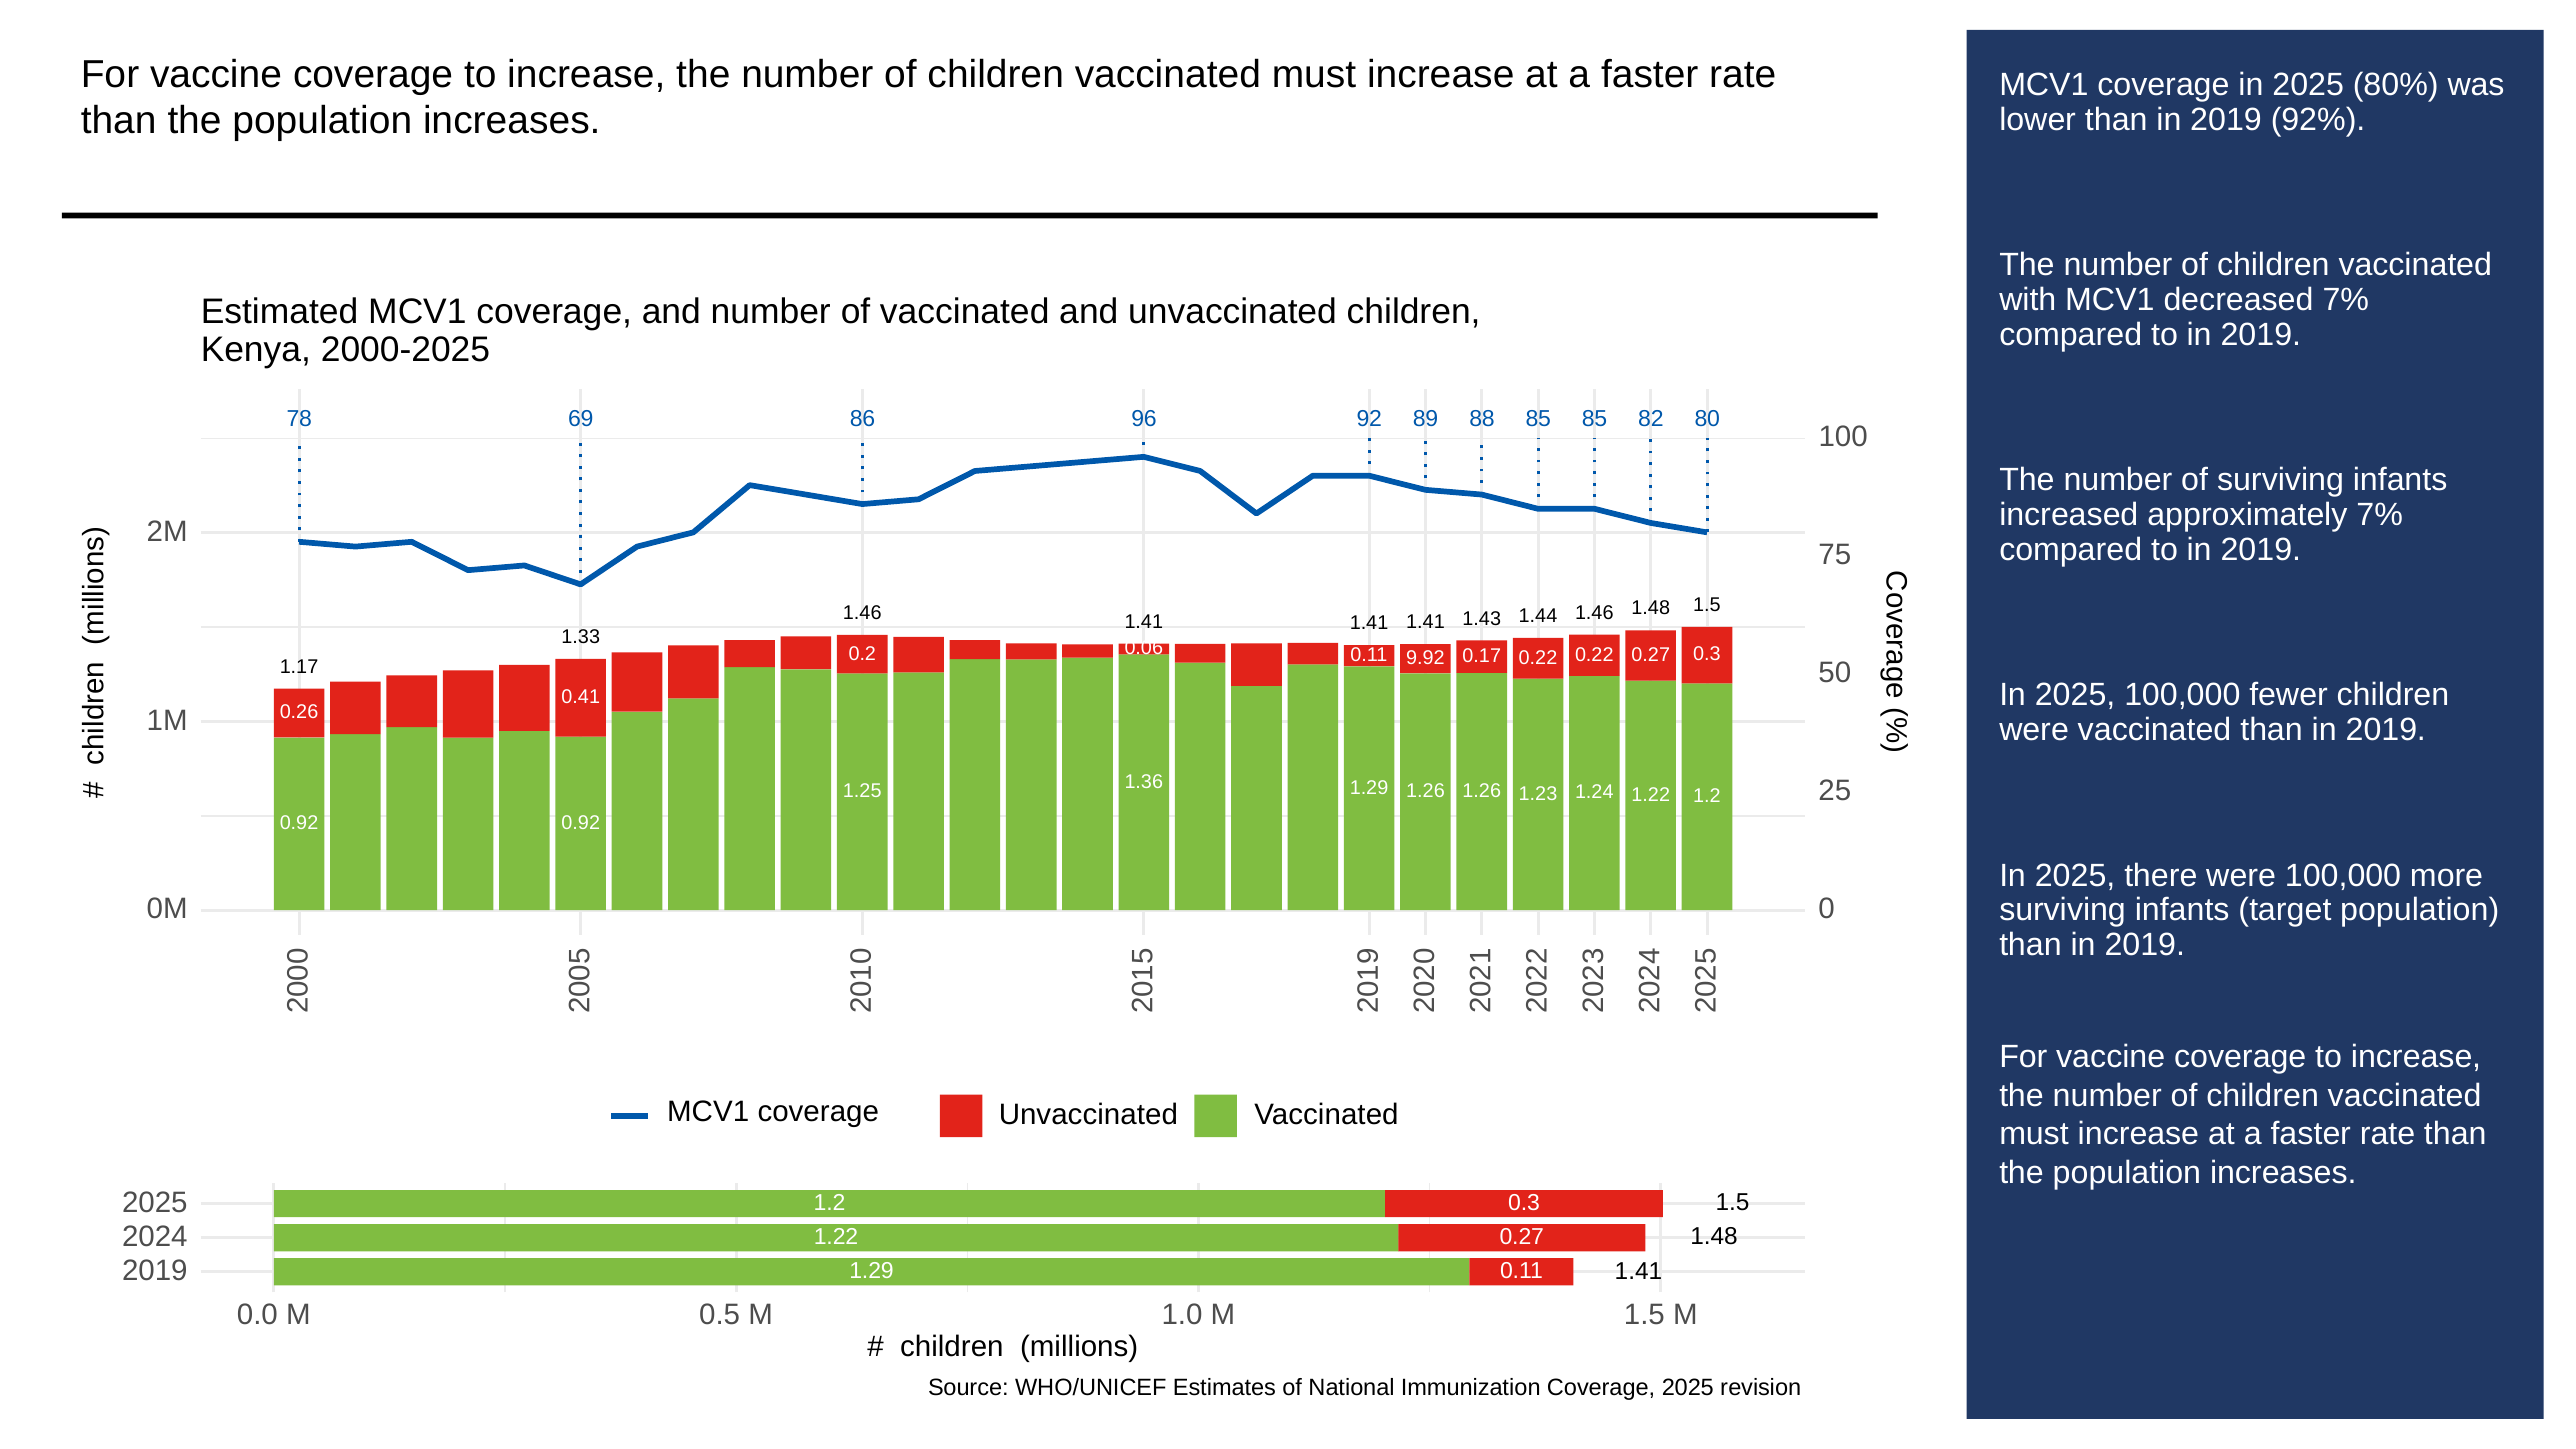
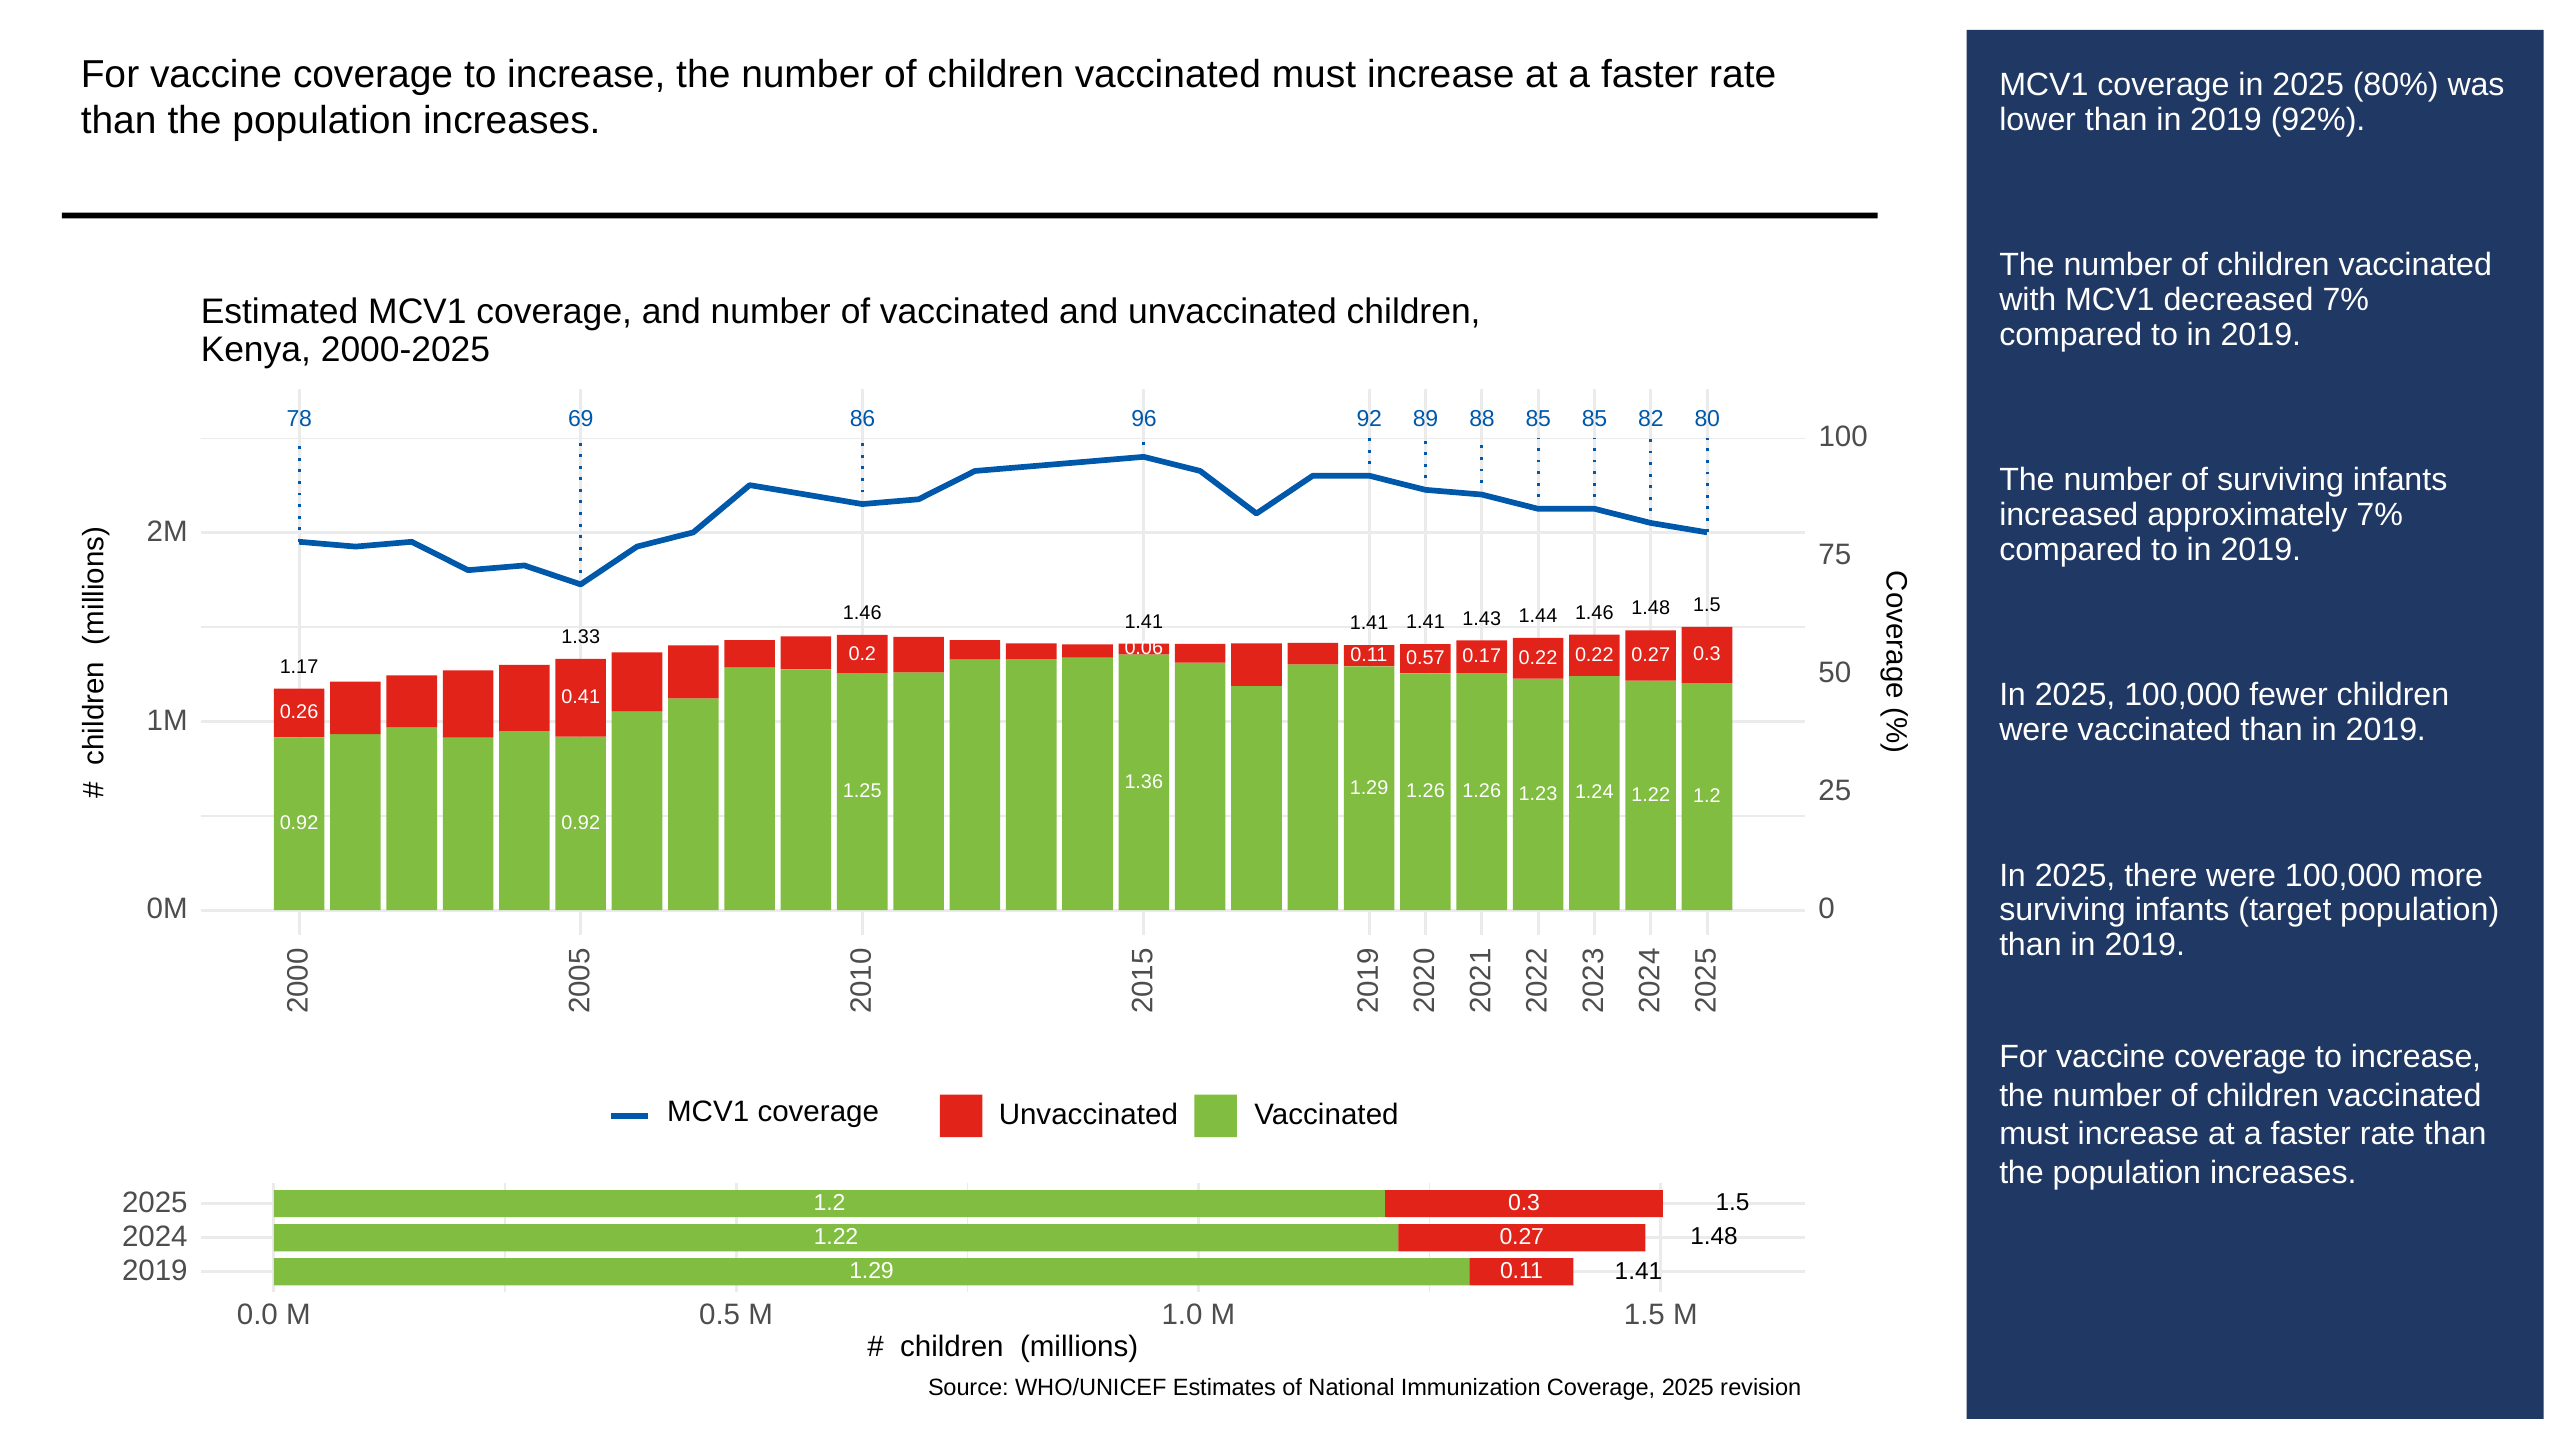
9.92: 9.92 -> 0.57 (1425, 658)
